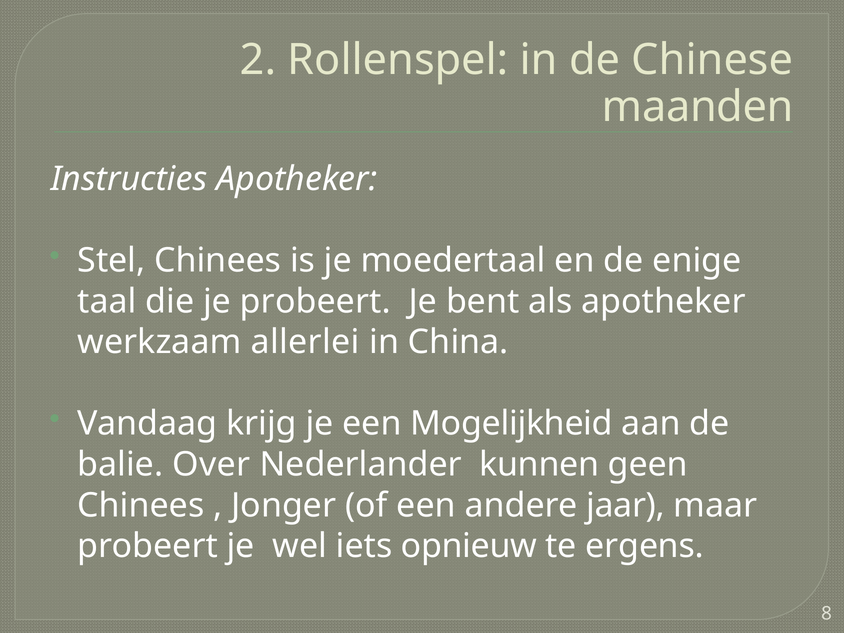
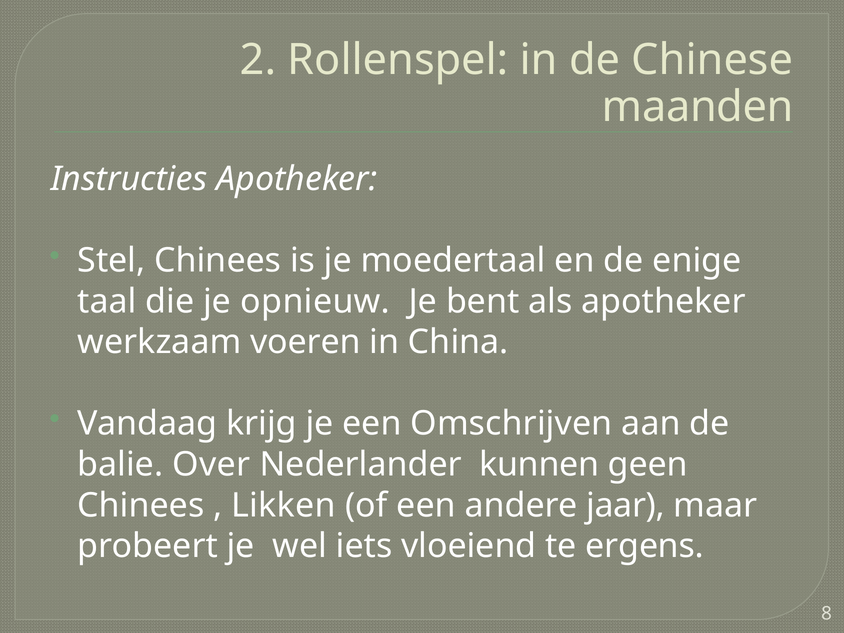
je probeert: probeert -> opnieuw (315, 301)
allerlei: allerlei -> voeren (306, 342)
Mogelijkheid: Mogelijkheid -> Omschrijven (511, 424)
Jonger: Jonger -> Likken (284, 505)
opnieuw: opnieuw -> vloeiend (469, 546)
